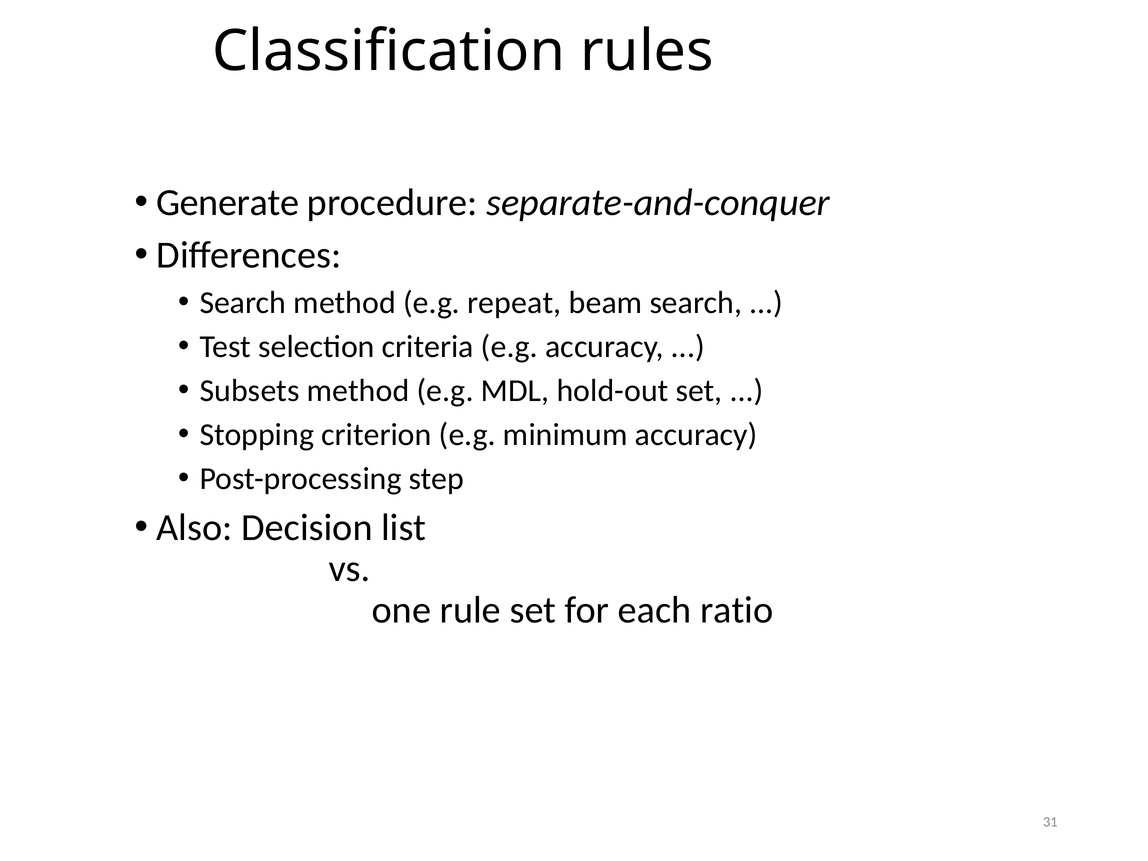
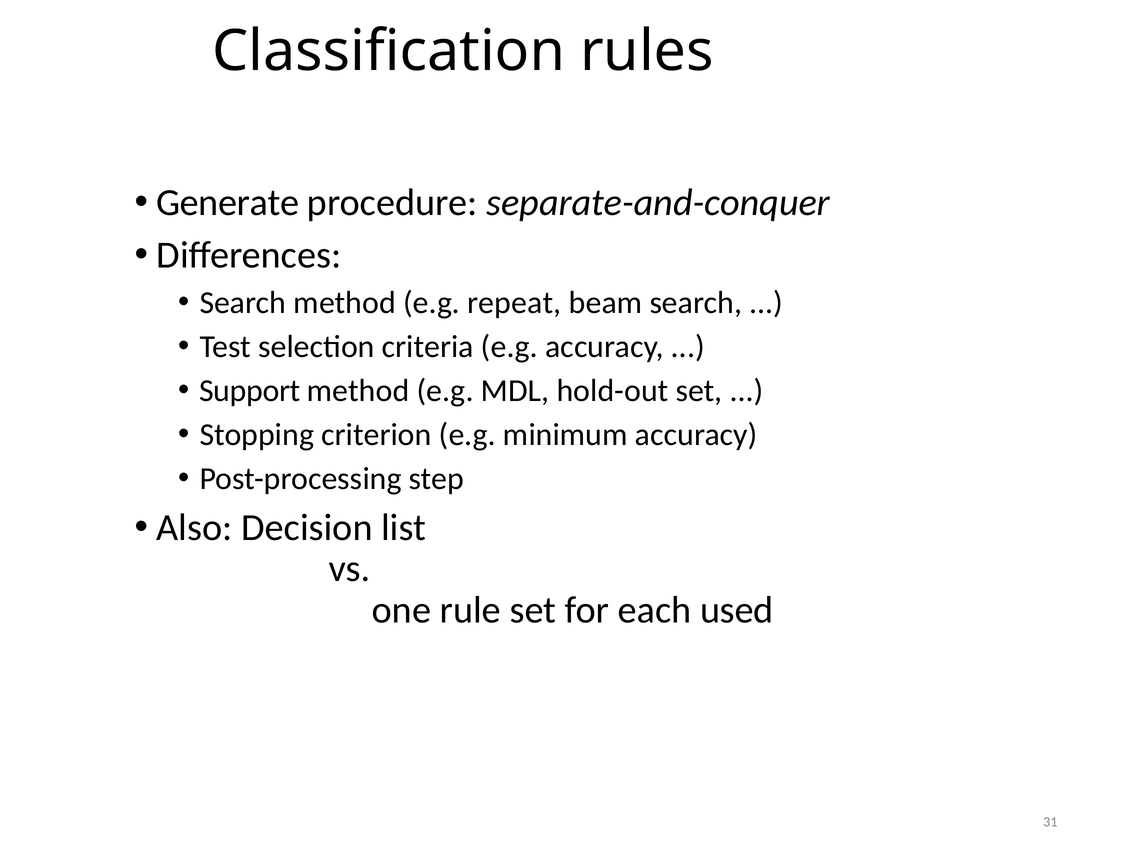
Subsets: Subsets -> Support (250, 391)
ratio: ratio -> used (737, 610)
